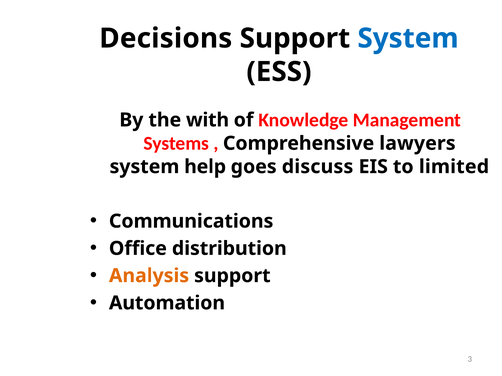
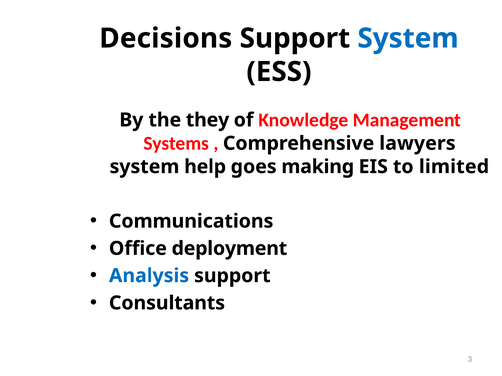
with: with -> they (208, 120)
discuss: discuss -> making (318, 167)
distribution: distribution -> deployment (229, 249)
Analysis colour: orange -> blue (149, 276)
Automation: Automation -> Consultants (167, 303)
